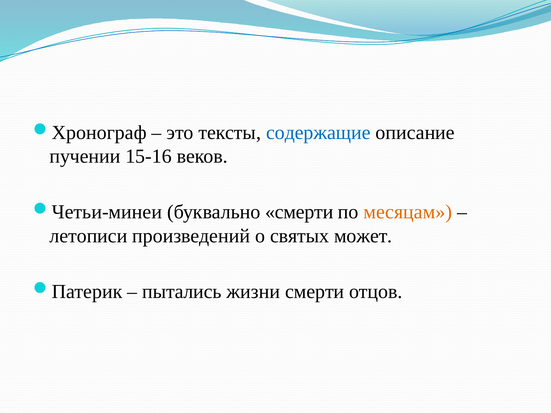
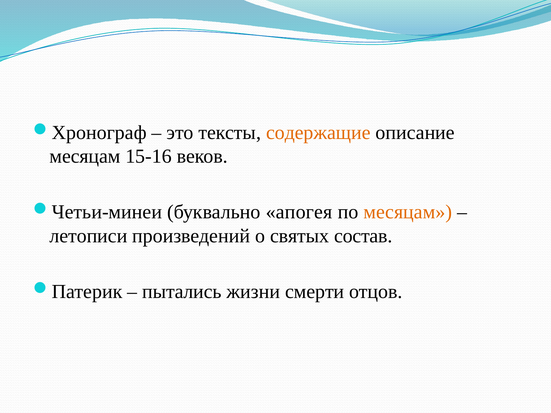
содержащие colour: blue -> orange (318, 133)
пучении: пучении -> месяцам (85, 157)
буквально смерти: смерти -> апогея (299, 212)
может: может -> состав (363, 236)
